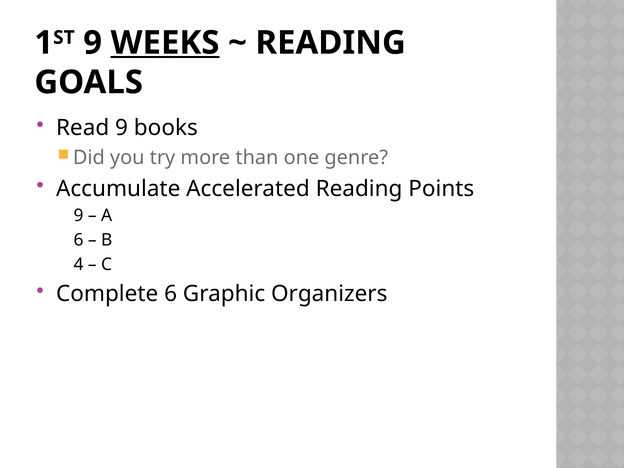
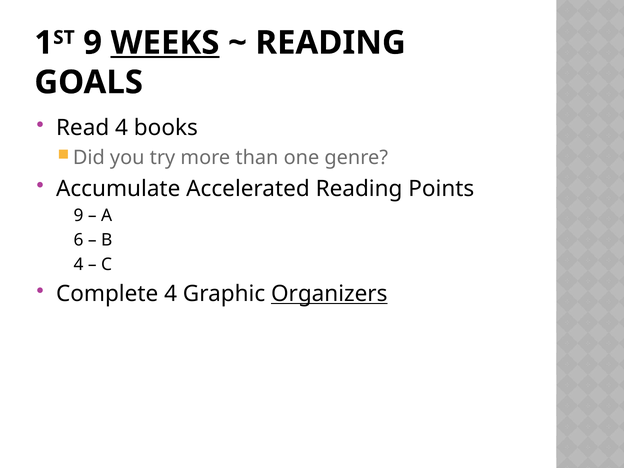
Read 9: 9 -> 4 (122, 128)
Complete 6: 6 -> 4 (171, 294)
Organizers underline: none -> present (329, 294)
